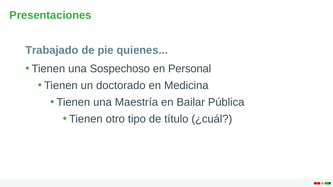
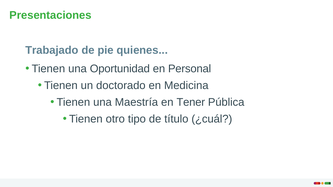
Sospechoso: Sospechoso -> Oportunidad (120, 69)
Bailar: Bailar -> Tener (191, 102)
